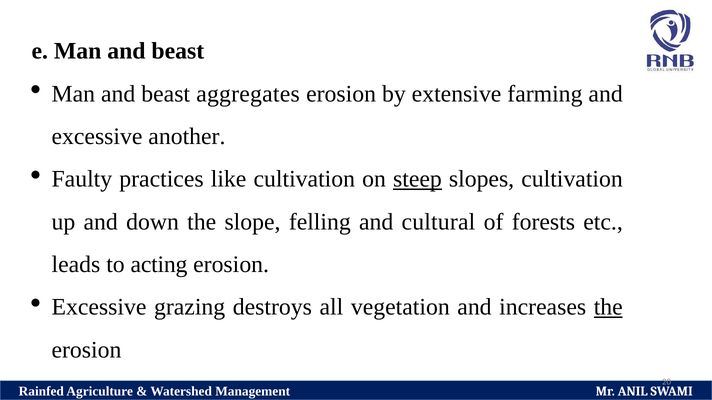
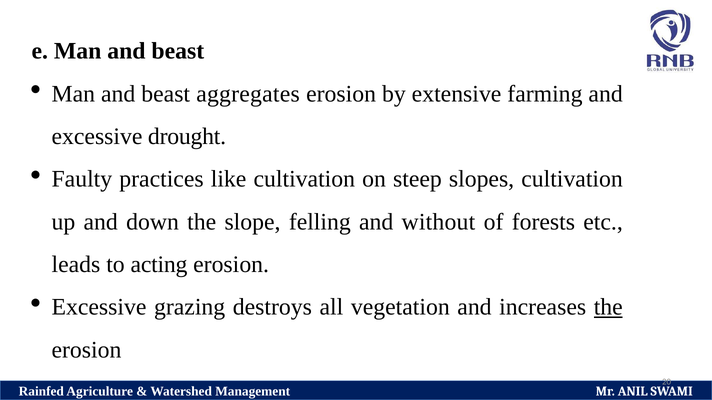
another: another -> drought (187, 137)
steep underline: present -> none (417, 179)
cultural: cultural -> without (438, 222)
